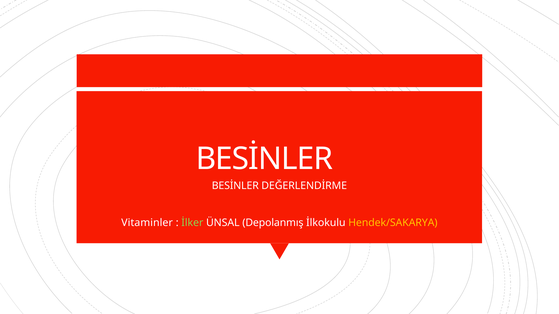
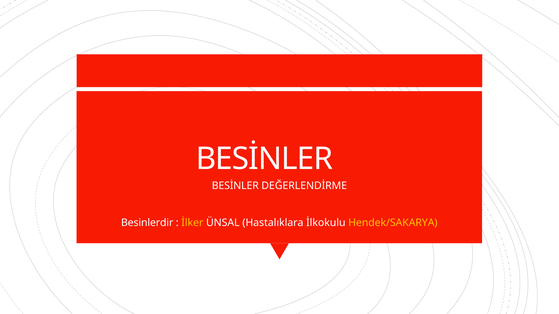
Vitaminler: Vitaminler -> Besinlerdir (147, 223)
İlker colour: light green -> yellow (192, 223)
Depolanmış: Depolanmış -> Hastalıklara (273, 223)
